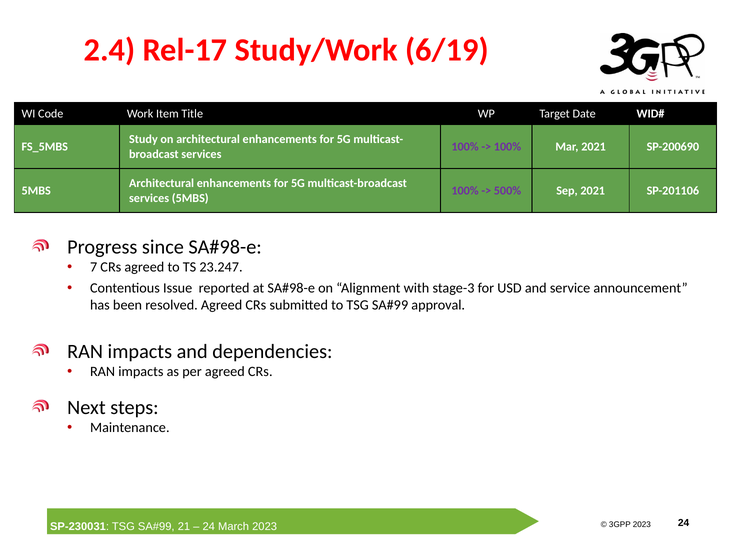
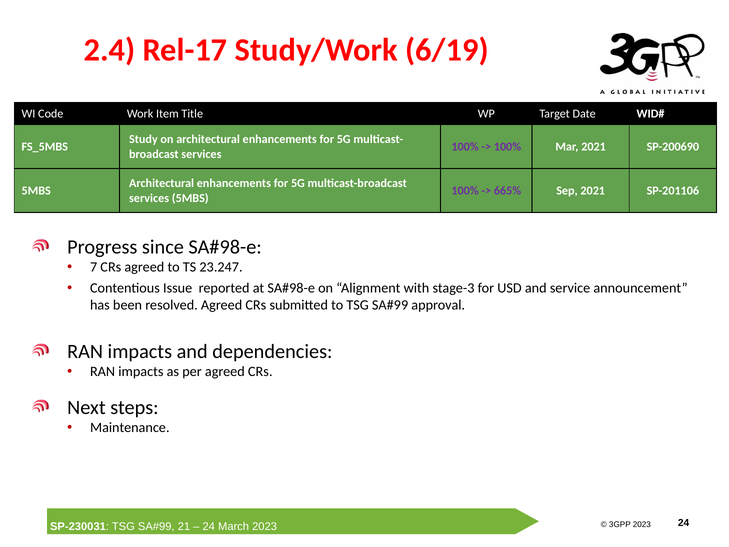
500%: 500% -> 665% (507, 191)
